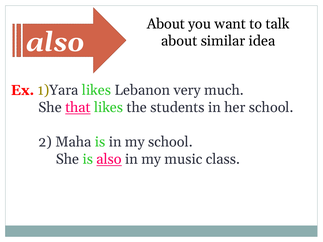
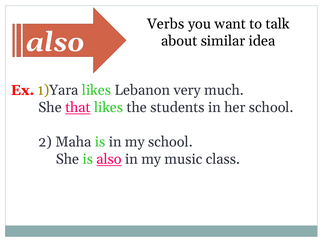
About: About -> Verbs (166, 24)
